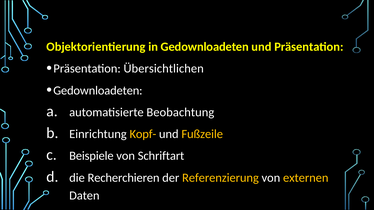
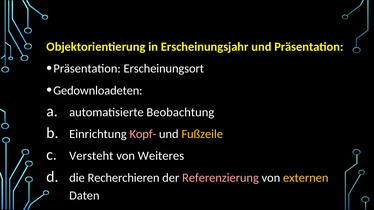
in Gedownloadeten: Gedownloadeten -> Erscheinungsjahr (205, 47)
Übersichtlichen: Übersichtlichen -> Erscheinungsort (164, 69)
Kopf- colour: yellow -> pink (143, 134)
Beispiele: Beispiele -> Versteht (91, 156)
Schriftart: Schriftart -> Weiteres (161, 156)
Referenzierung colour: yellow -> pink (220, 178)
